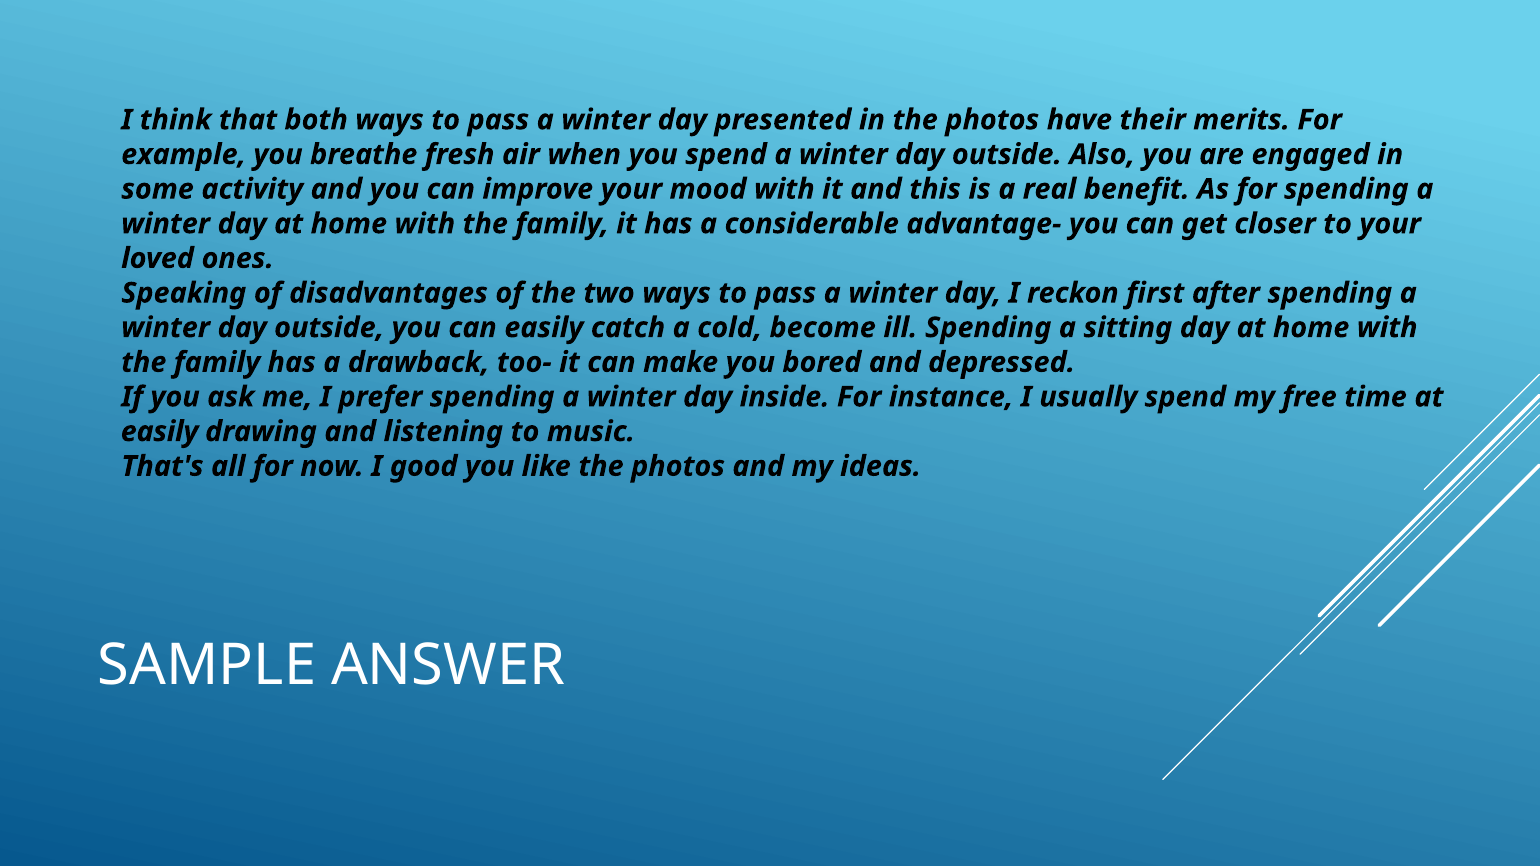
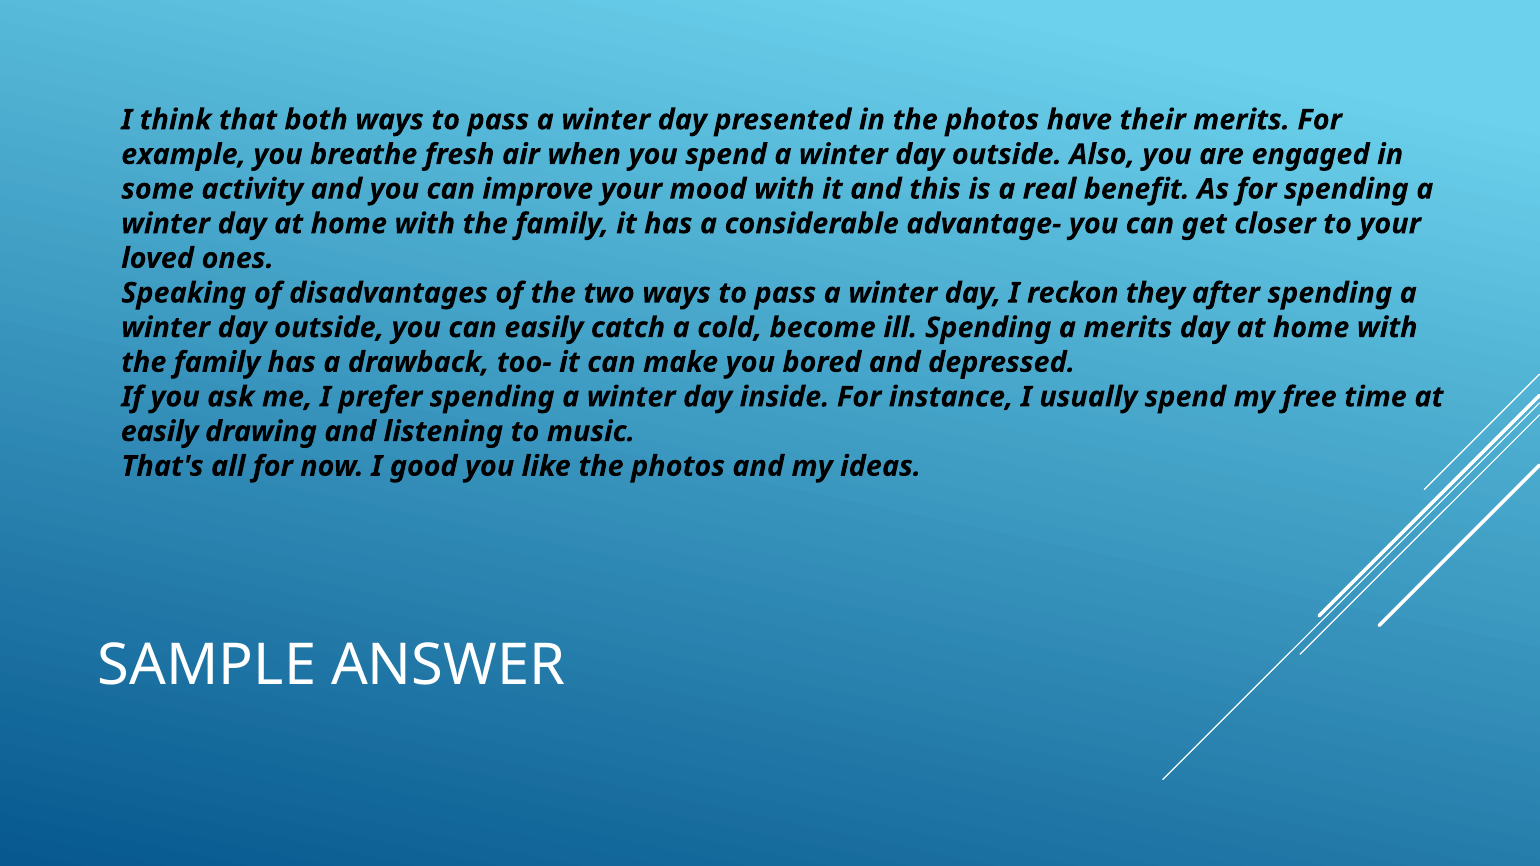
first: first -> they (1155, 293)
a sitting: sitting -> merits (1128, 328)
